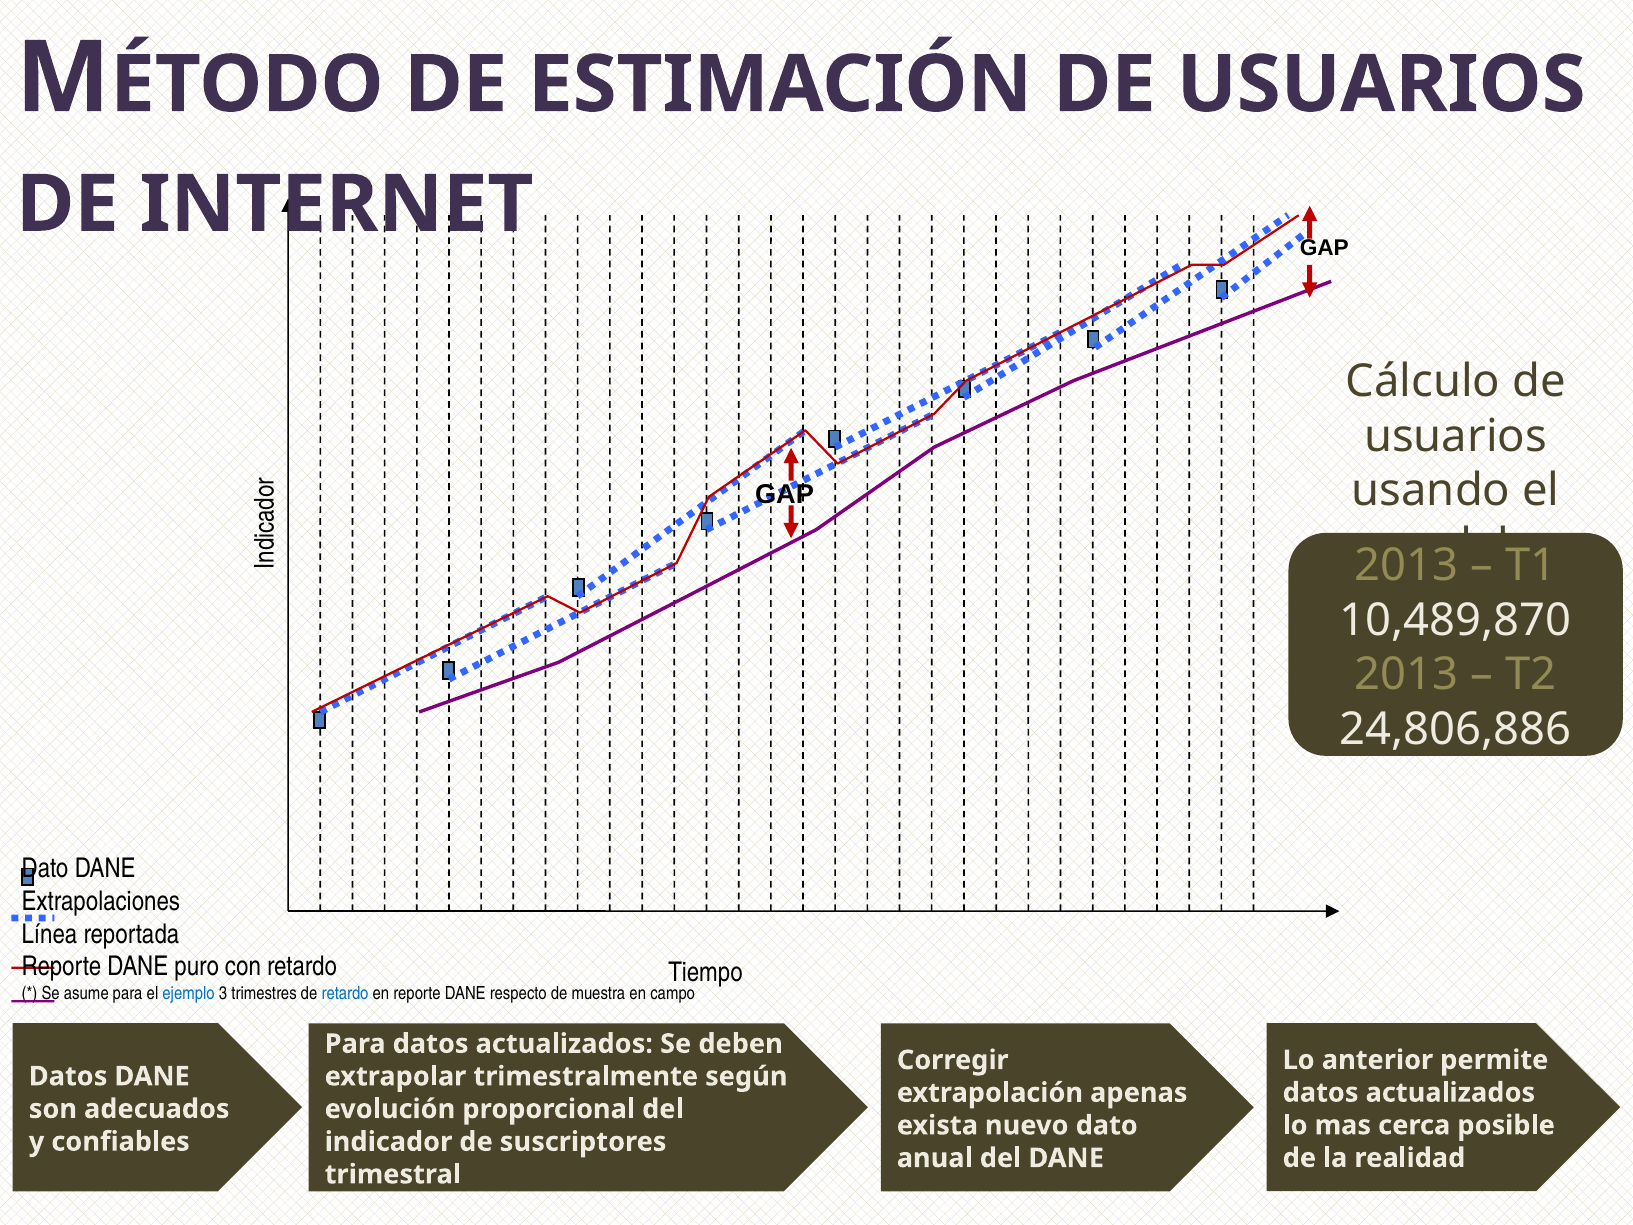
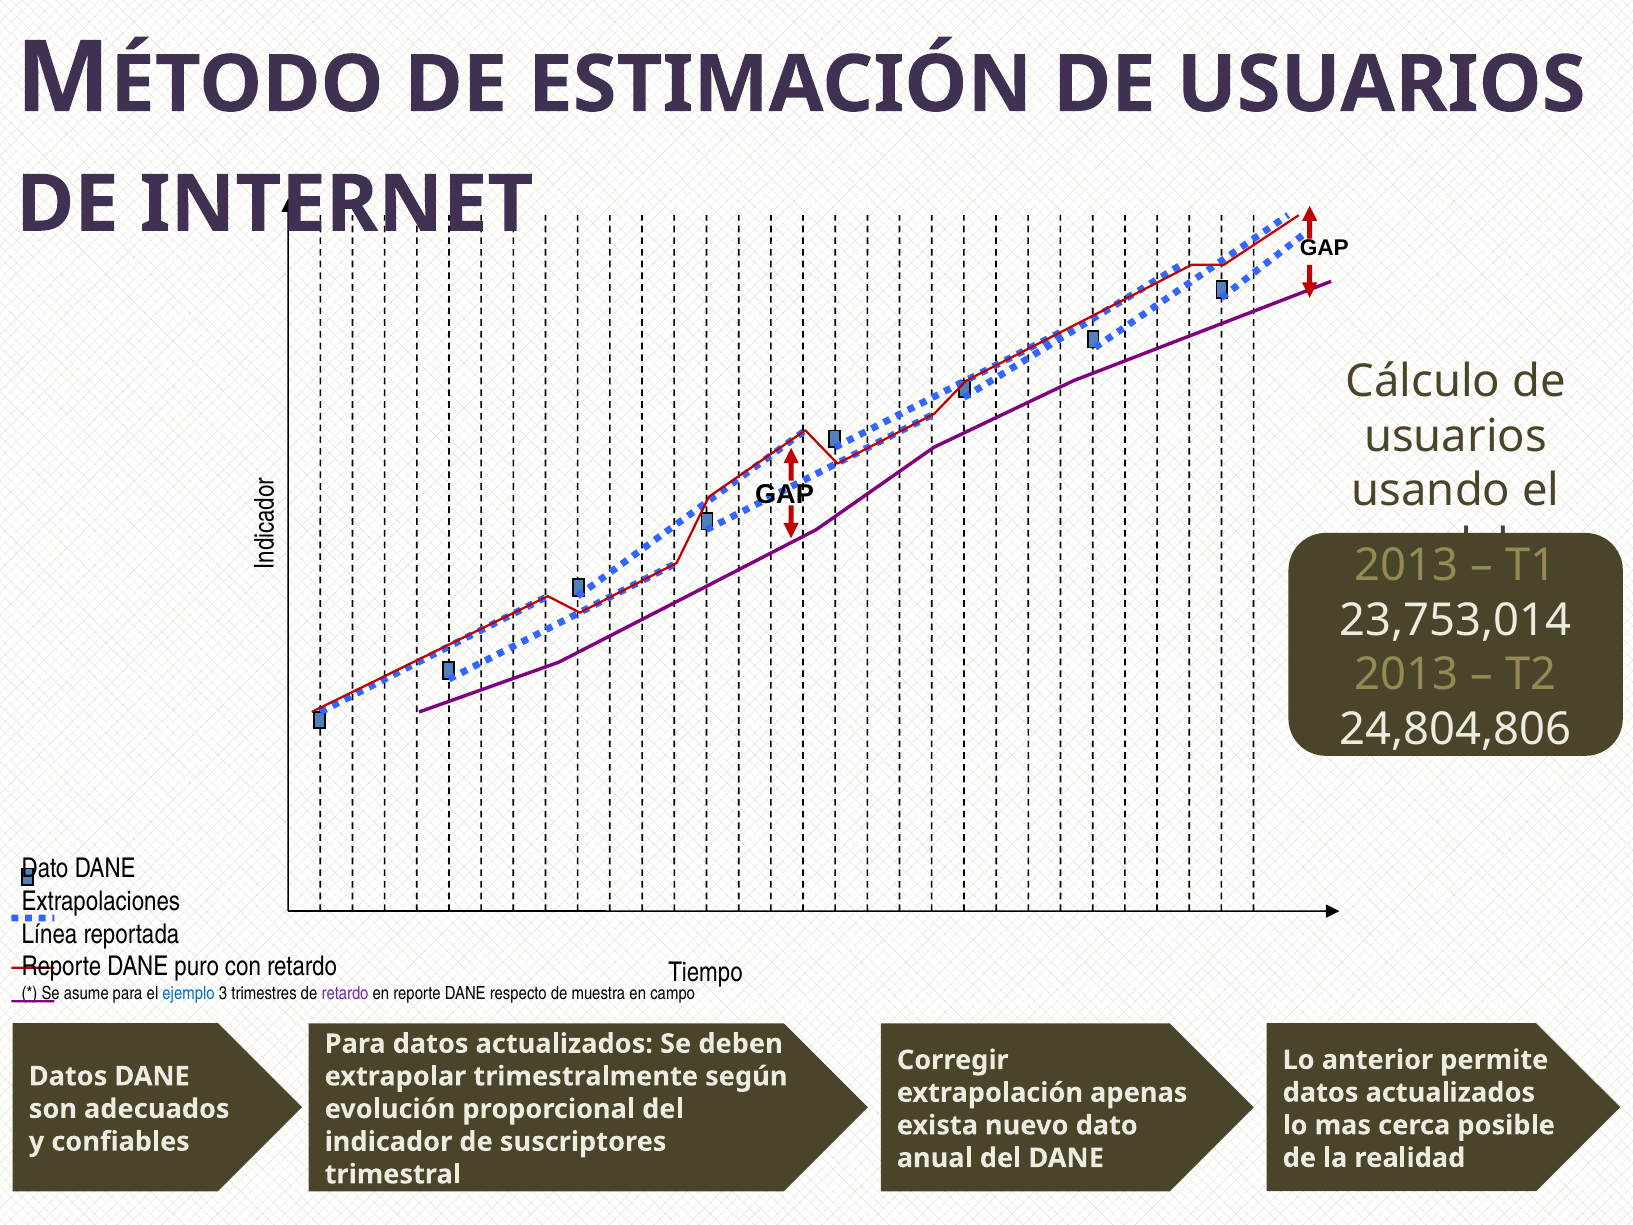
10,489,870: 10,489,870 -> 23,753,014 (1456, 620)
24,806,886: 24,806,886 -> 24,804,806 (1456, 729)
retardo colour: blue -> purple (345, 993)
